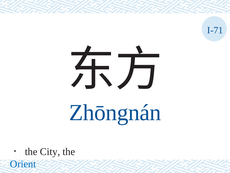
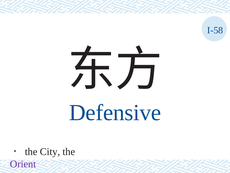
I-71: I-71 -> I-58 (215, 30)
Zhōngnán: Zhōngnán -> Defensive (115, 112)
Orient colour: blue -> purple (23, 164)
